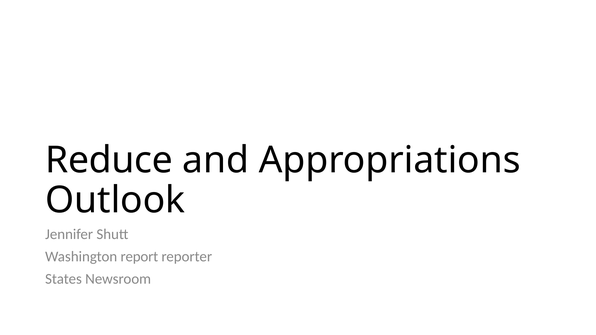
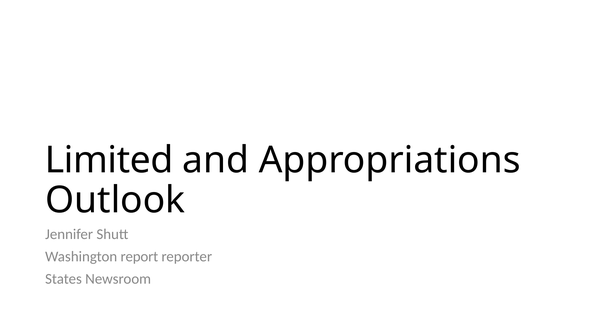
Reduce: Reduce -> Limited (109, 160)
